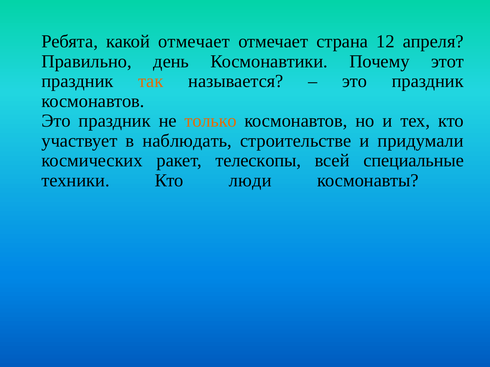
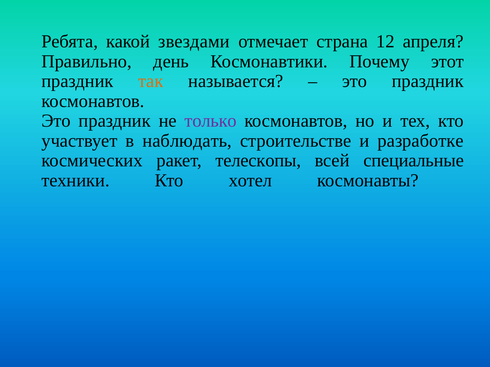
какой отмечает: отмечает -> звездами (194, 42)
только colour: orange -> purple (211, 121)
придумали: придумали -> разработке (421, 141)
люди: люди -> хотел (250, 181)
